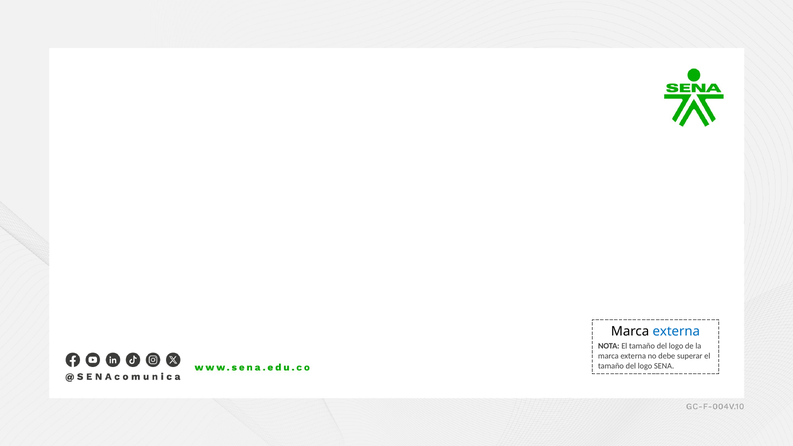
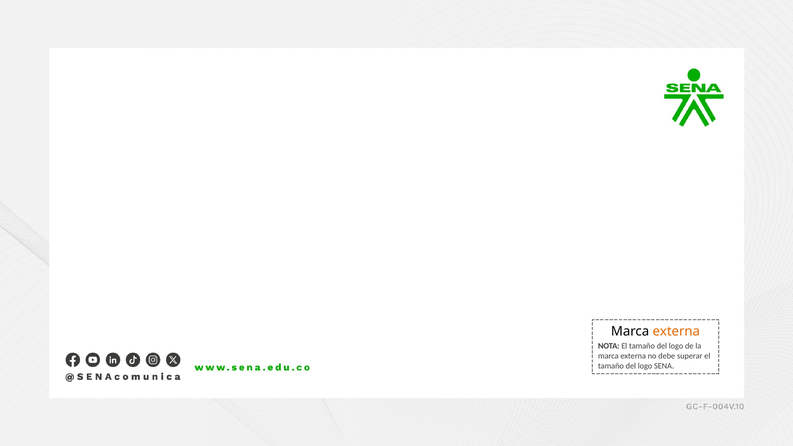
externa colour: blue -> orange (676, 332)
